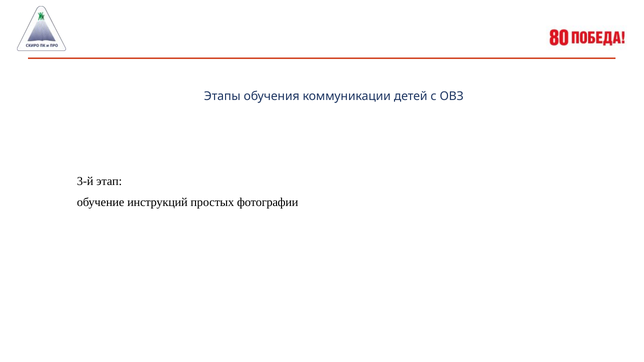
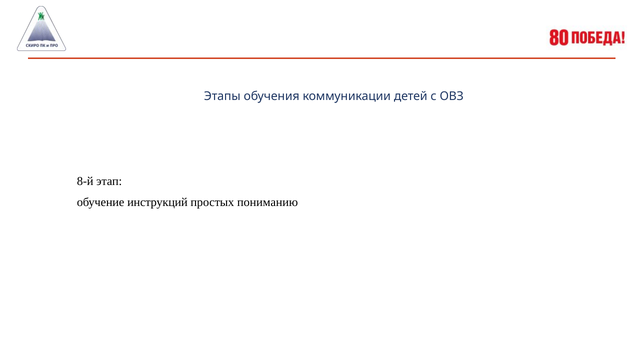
3-й: 3-й -> 8-й (85, 181)
фотографии: фотографии -> пониманию (268, 202)
